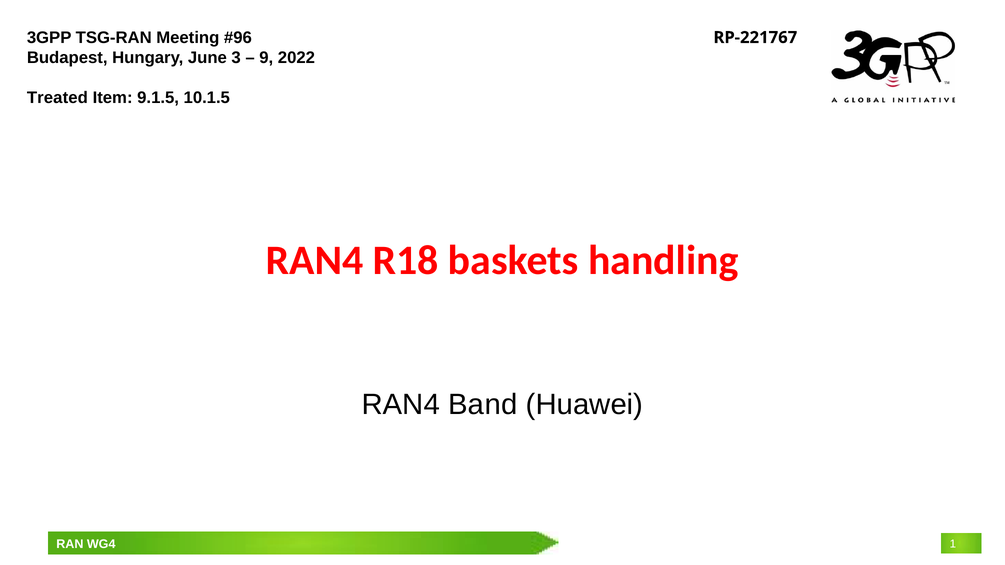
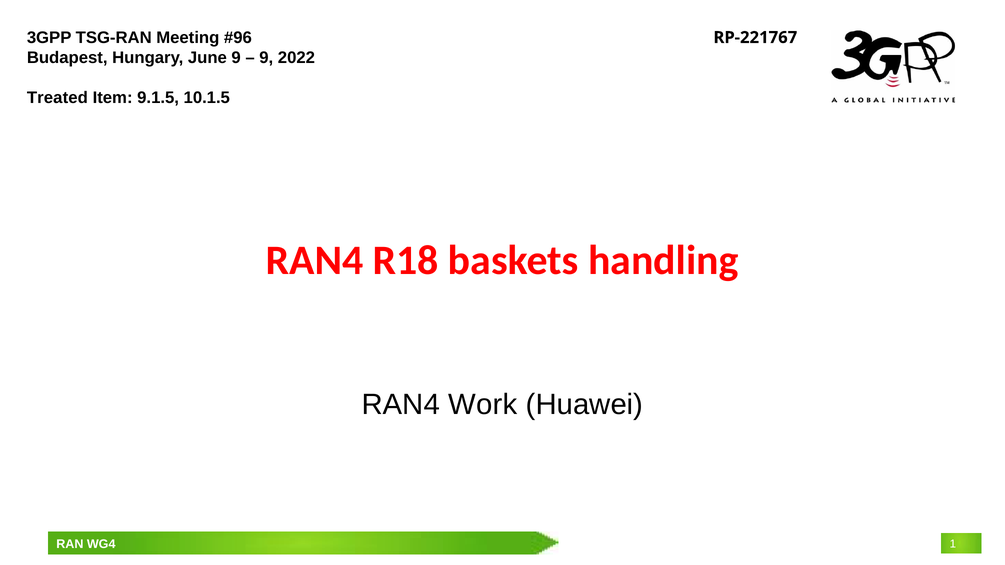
June 3: 3 -> 9 (236, 58)
Band: Band -> Work (483, 405)
